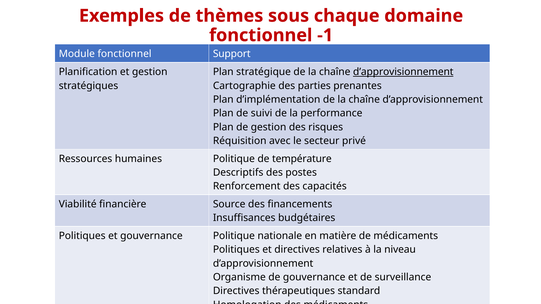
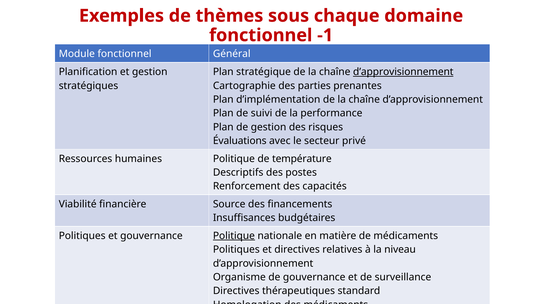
Support: Support -> Général (232, 54)
Réquisition: Réquisition -> Évaluations (240, 141)
Politique underline: none -> present (234, 236)
